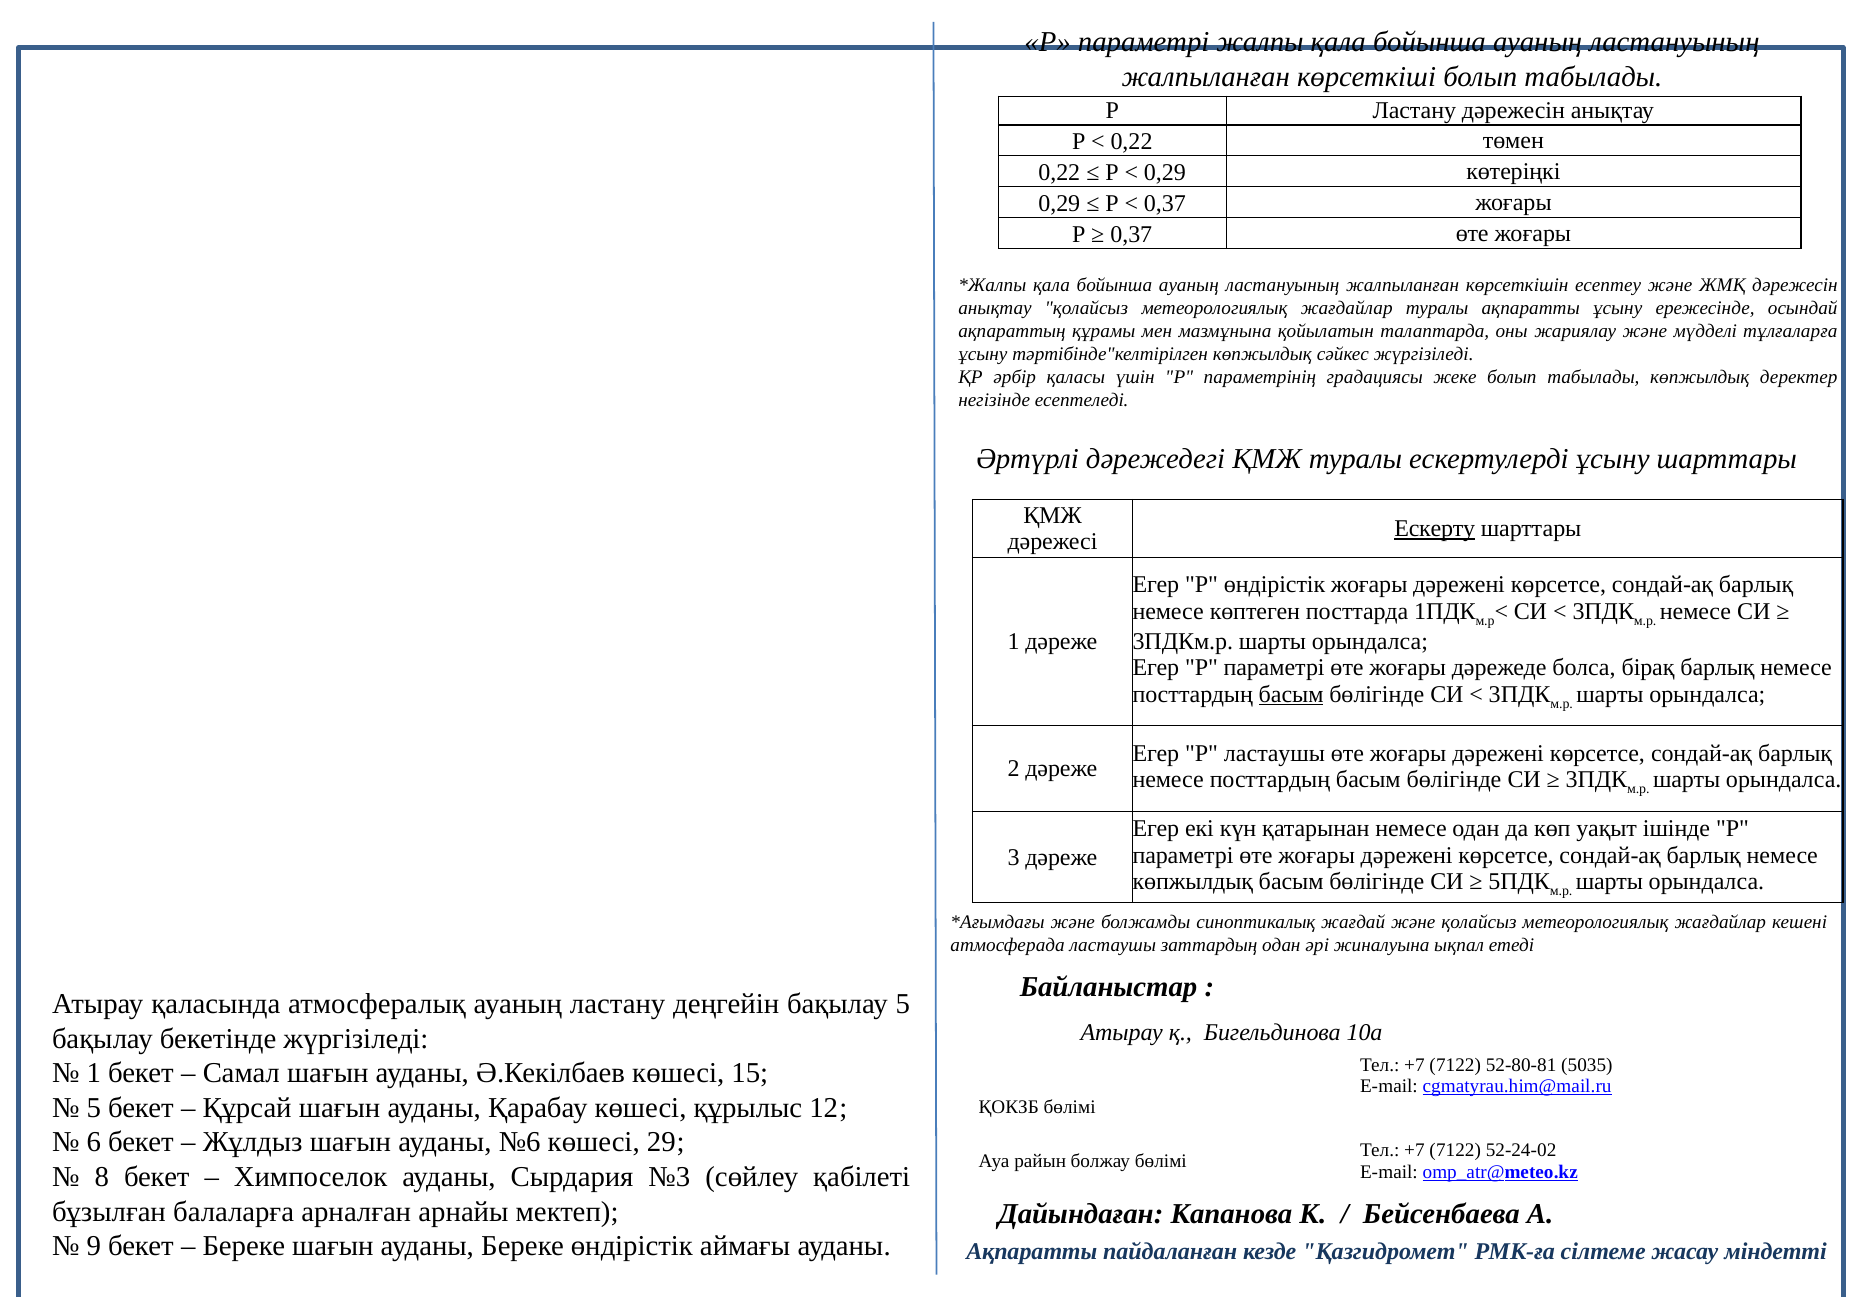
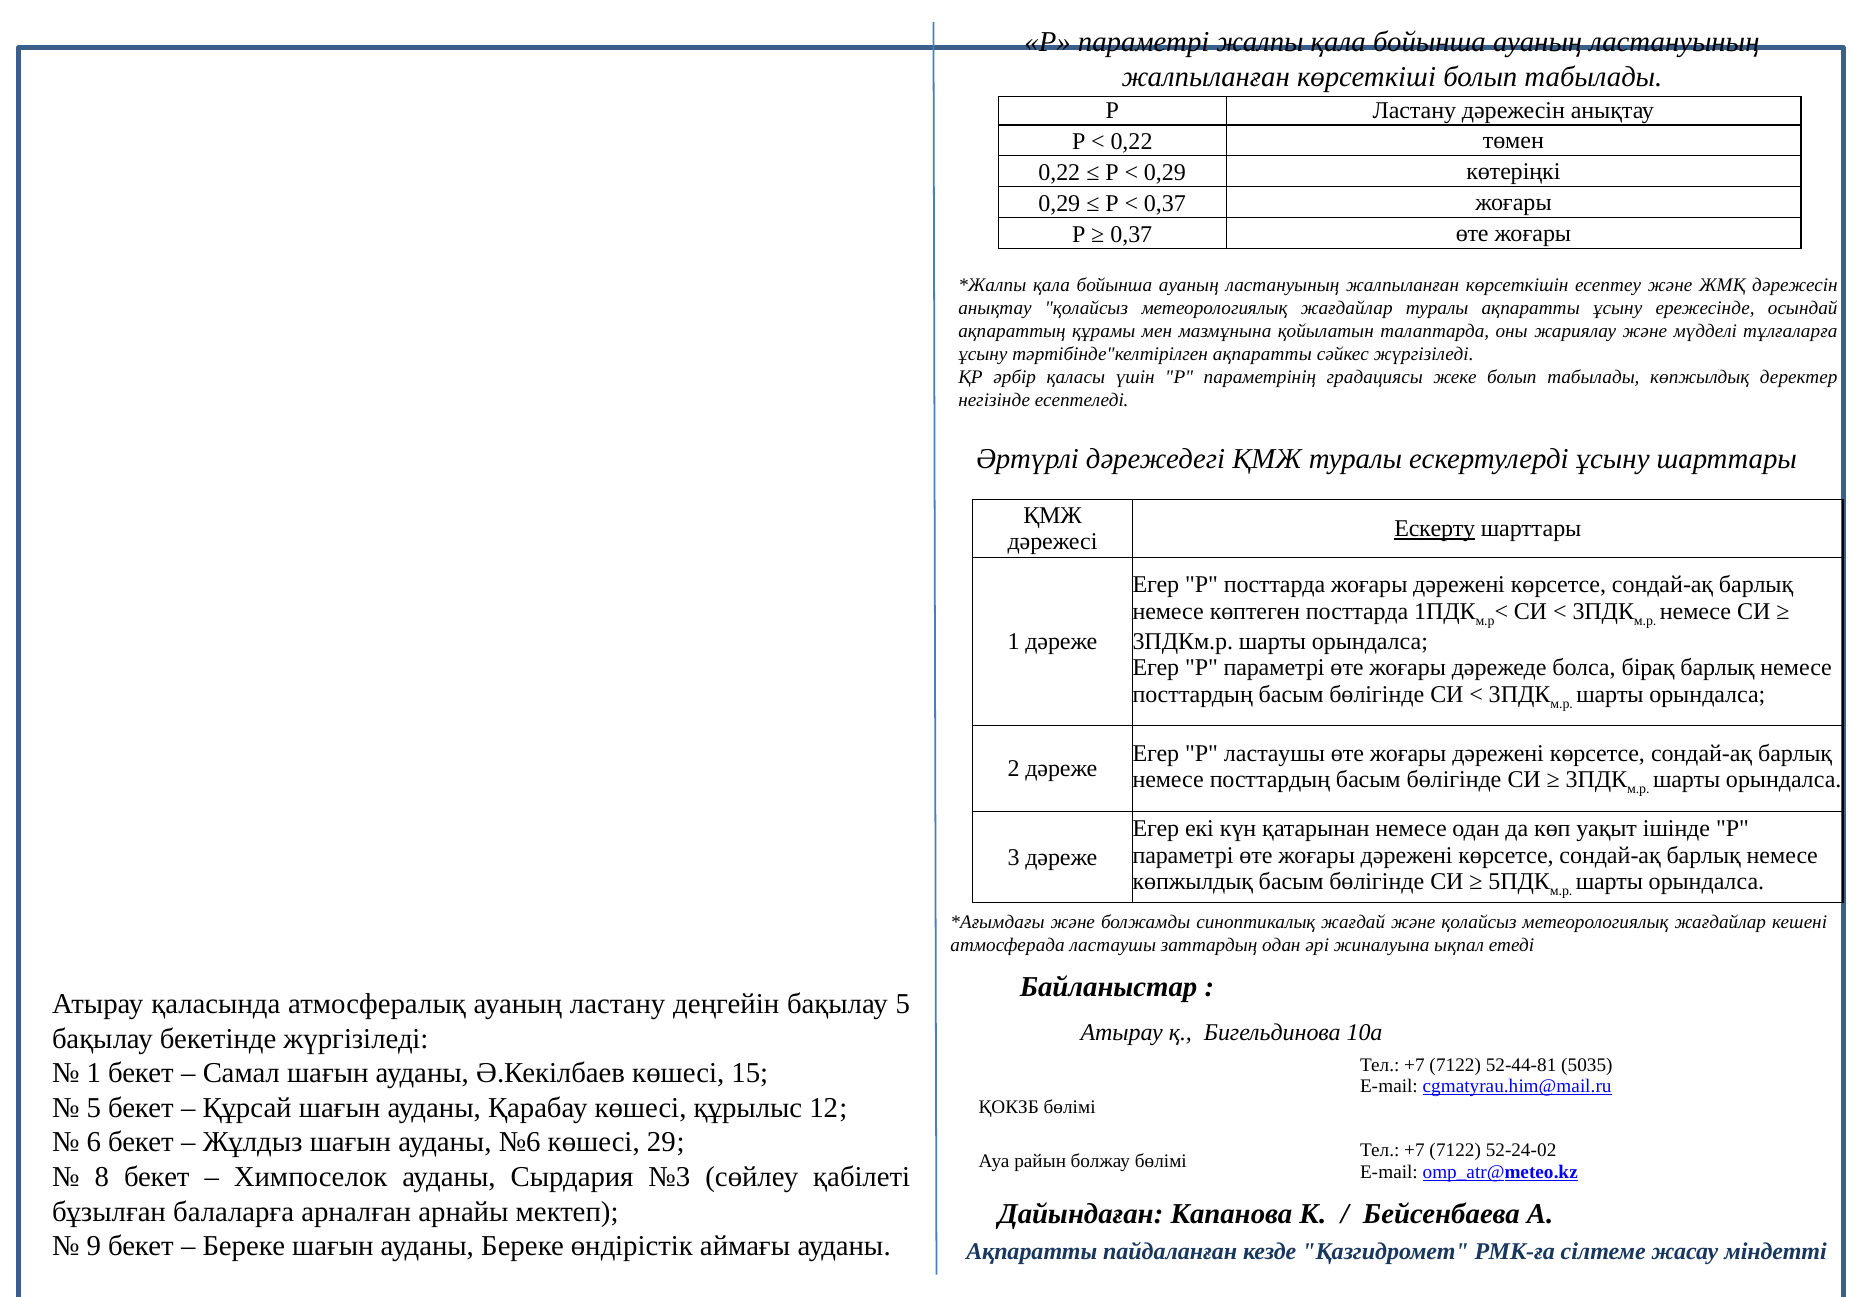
тәртібінде"келтірілген көпжылдық: көпжылдық -> ақпаратты (1262, 354)
Р өндірістік: өндірістік -> посттарда (1275, 584)
басым underline: present -> none (1291, 694)
52-80-81: 52-80-81 -> 52-44-81 (1521, 1065)
